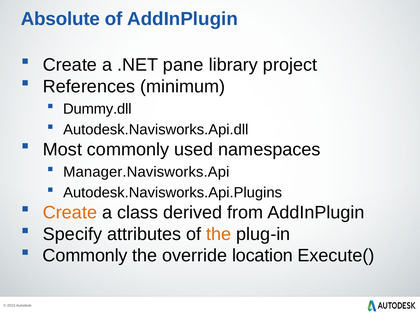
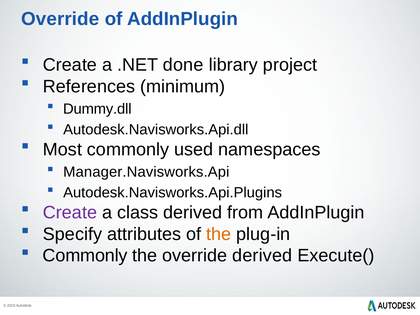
Absolute: Absolute -> Override (60, 19)
pane: pane -> done (183, 65)
Create colour: orange -> purple (70, 212)
override location: location -> derived (262, 256)
